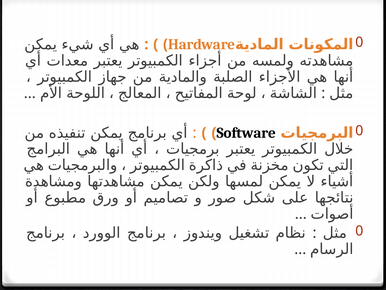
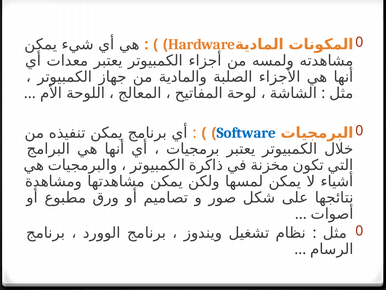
Software colour: black -> blue (246, 133)
